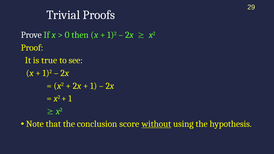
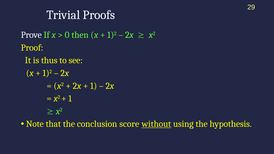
true: true -> thus (49, 60)
